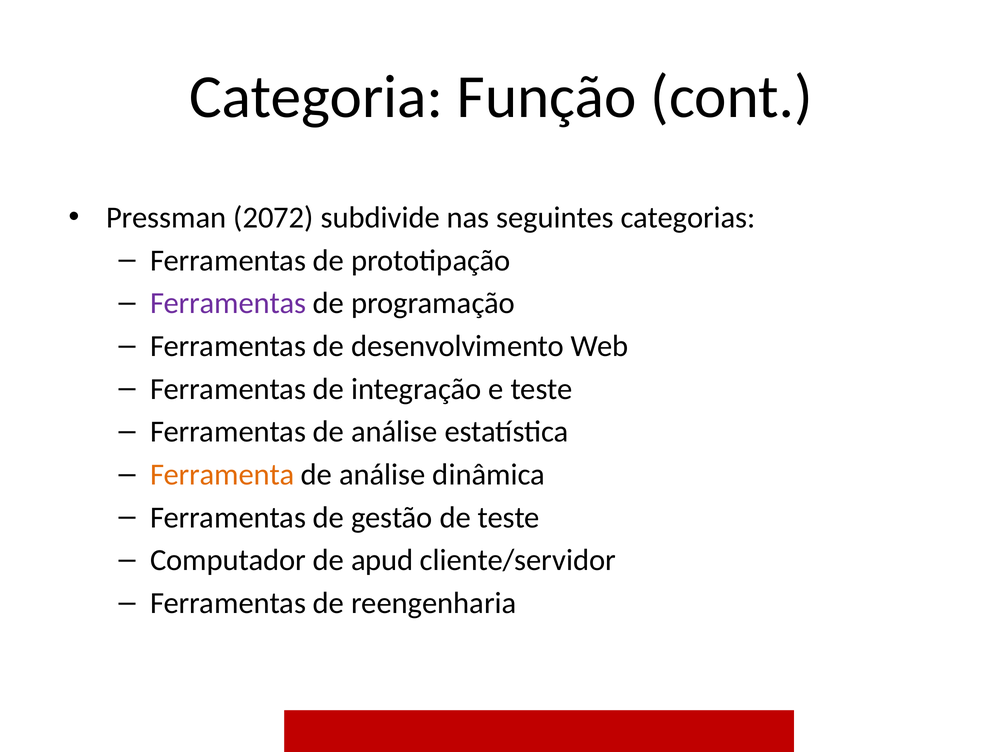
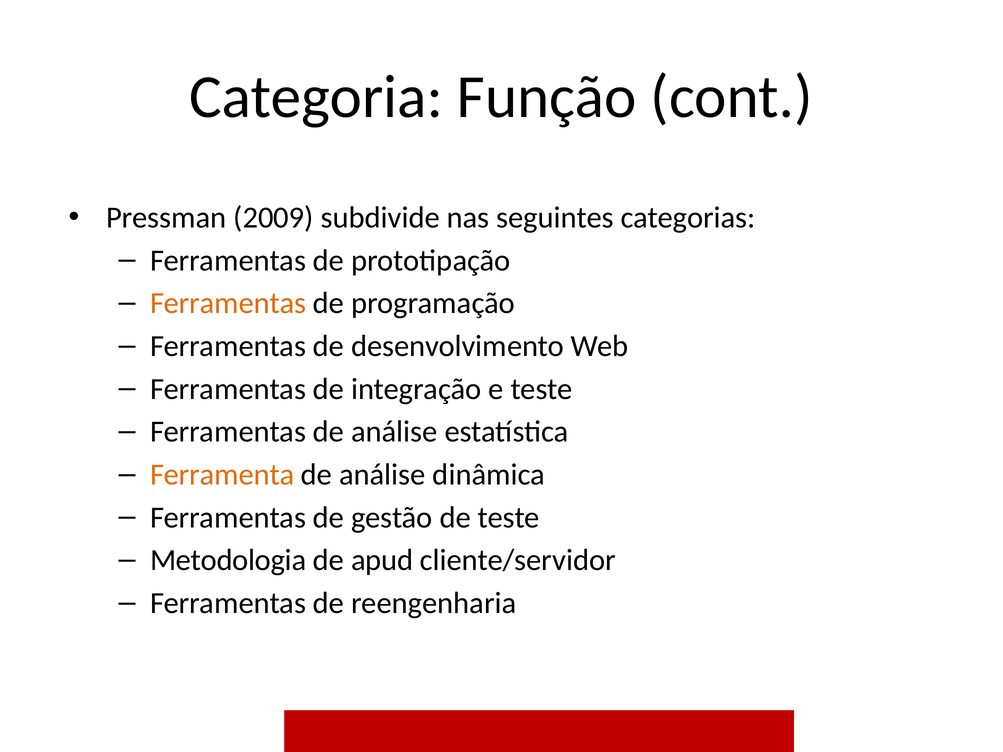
2072: 2072 -> 2009 (274, 218)
Ferramentas colour: purple -> orange (228, 303)
Computador: Computador -> Metodologia (228, 560)
